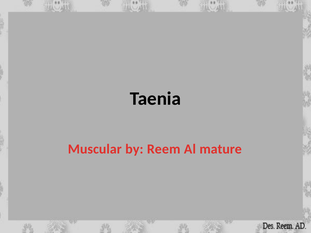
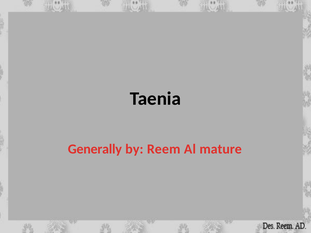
Muscular: Muscular -> Generally (95, 149)
